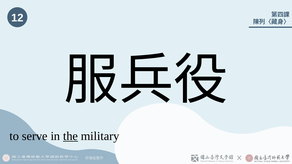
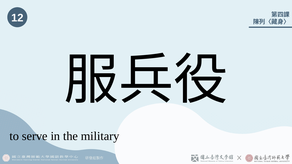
the underline: present -> none (70, 136)
